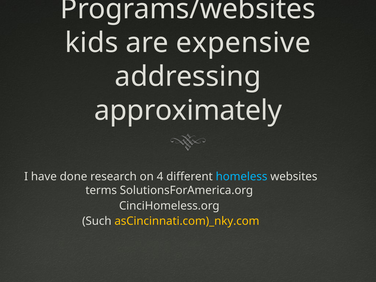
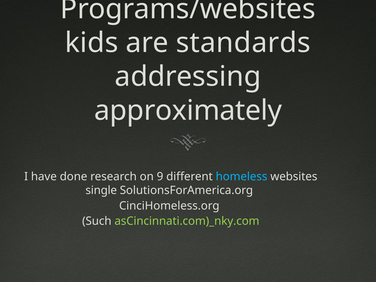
expensive: expensive -> standards (243, 43)
4: 4 -> 9 (160, 177)
terms: terms -> single (101, 190)
asCincinnati.com)_nky.com colour: yellow -> light green (187, 221)
